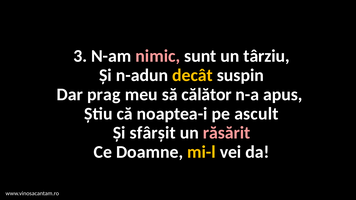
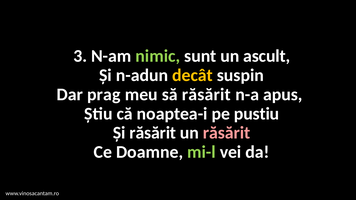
nimic colour: pink -> light green (158, 56)
târziu: târziu -> ascult (267, 56)
să călător: călător -> răsărit (206, 95)
ascult: ascult -> pustiu (257, 114)
Și sfârșit: sfârșit -> răsărit (153, 133)
mi-l colour: yellow -> light green (201, 152)
